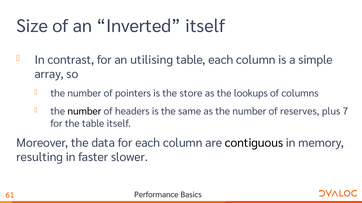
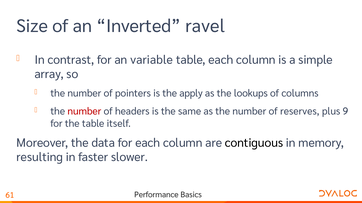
Inverted itself: itself -> ravel (205, 26)
utilising: utilising -> variable (152, 60)
store: store -> apply (191, 94)
number colour: black -> red (84, 112)
7: 7 -> 9 (345, 112)
